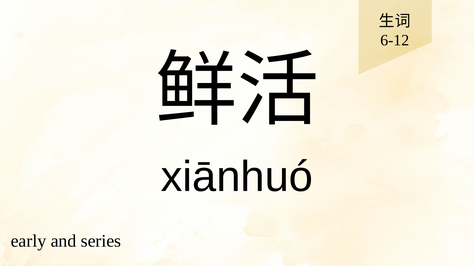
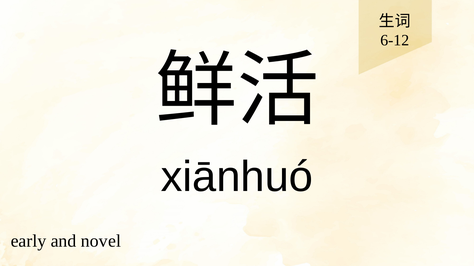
series: series -> novel (101, 242)
